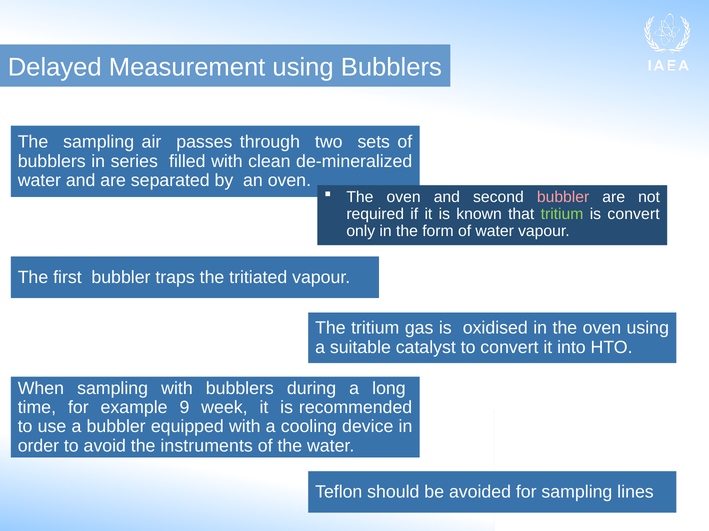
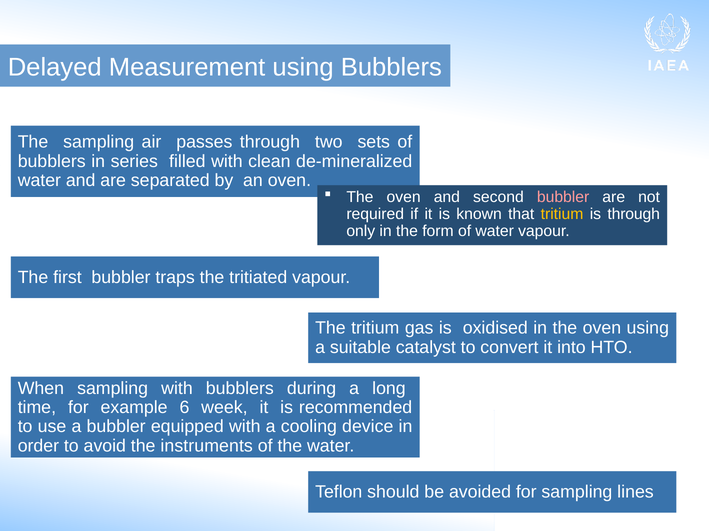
tritium colour: light green -> yellow (562, 214)
is convert: convert -> through (634, 214)
9: 9 -> 6 (184, 408)
